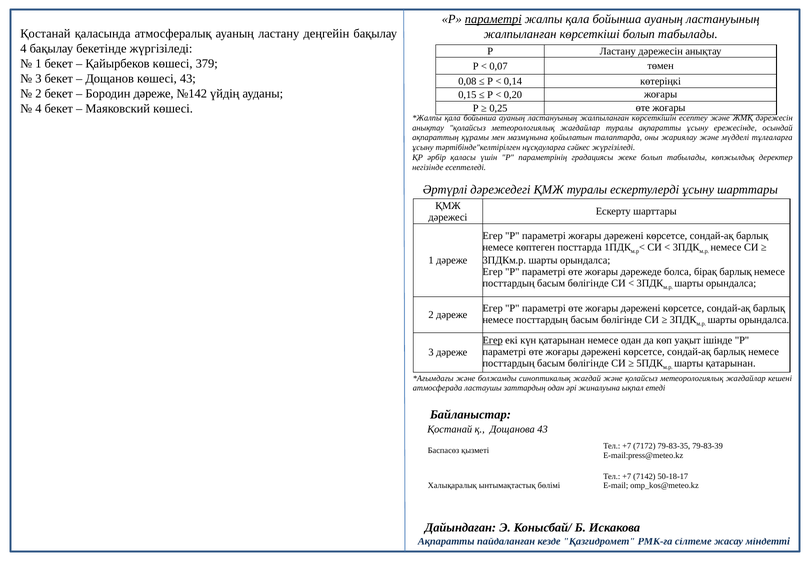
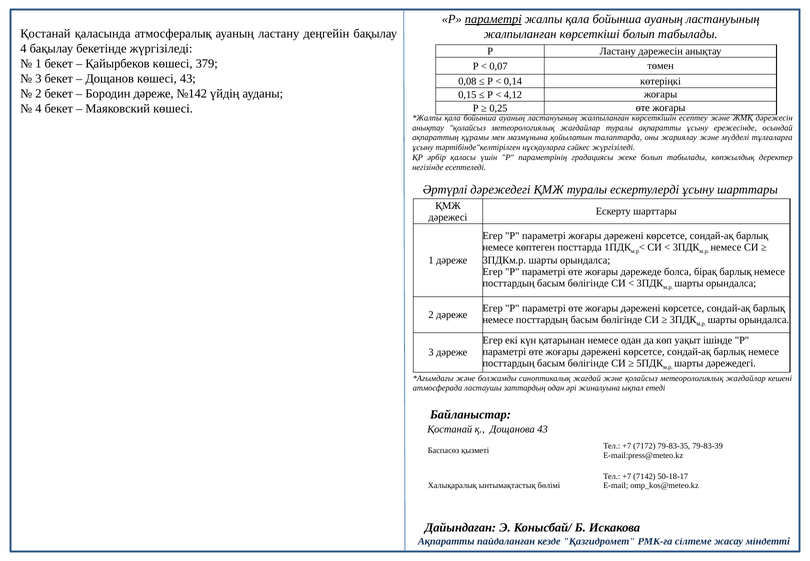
0,20: 0,20 -> 4,12 (513, 95)
Егер underline: present -> none (493, 340)
шарты қатарынан: қатарынан -> дәрежедегі (731, 363)
